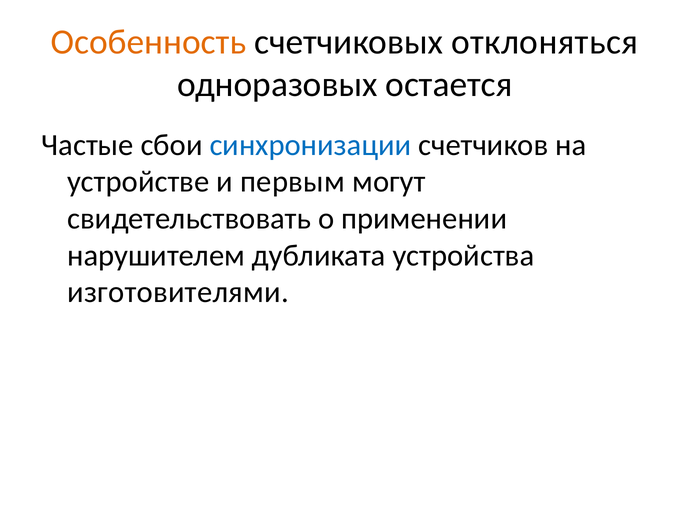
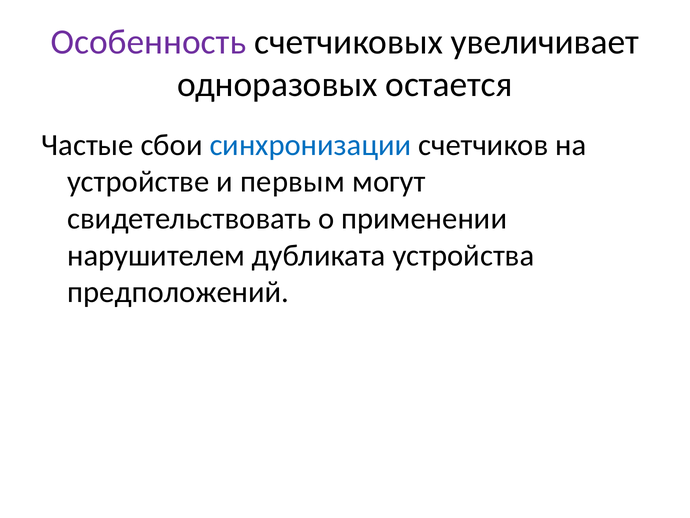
Особенность colour: orange -> purple (149, 42)
отклоняться: отклоняться -> увеличивает (545, 42)
изготовителями: изготовителями -> предположений (178, 292)
